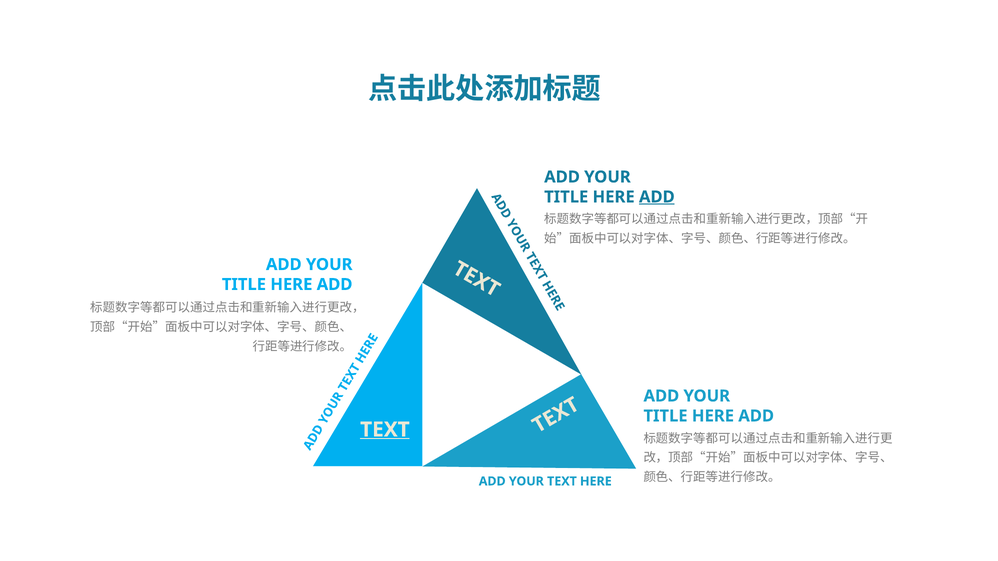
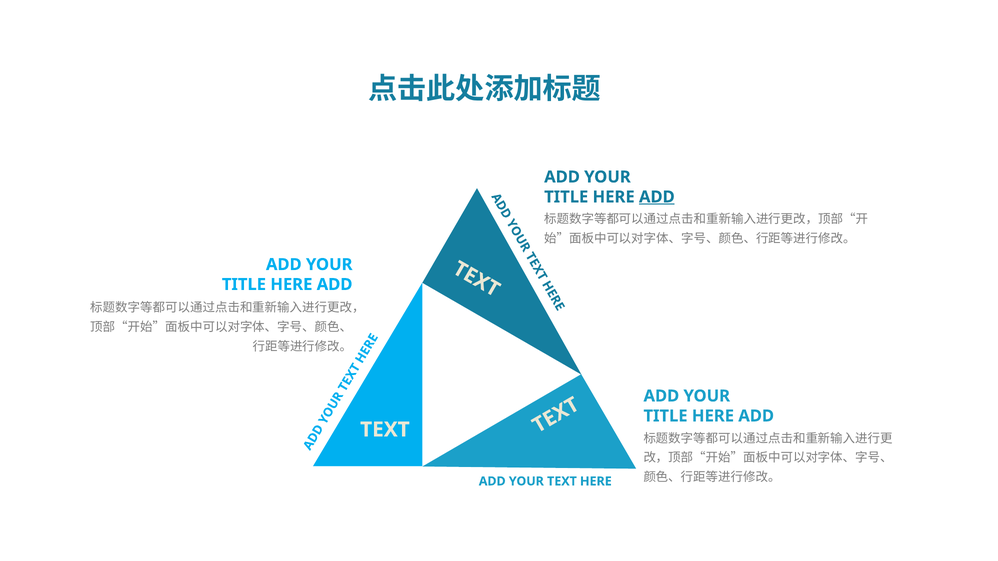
TEXT underline: present -> none (385, 430)
